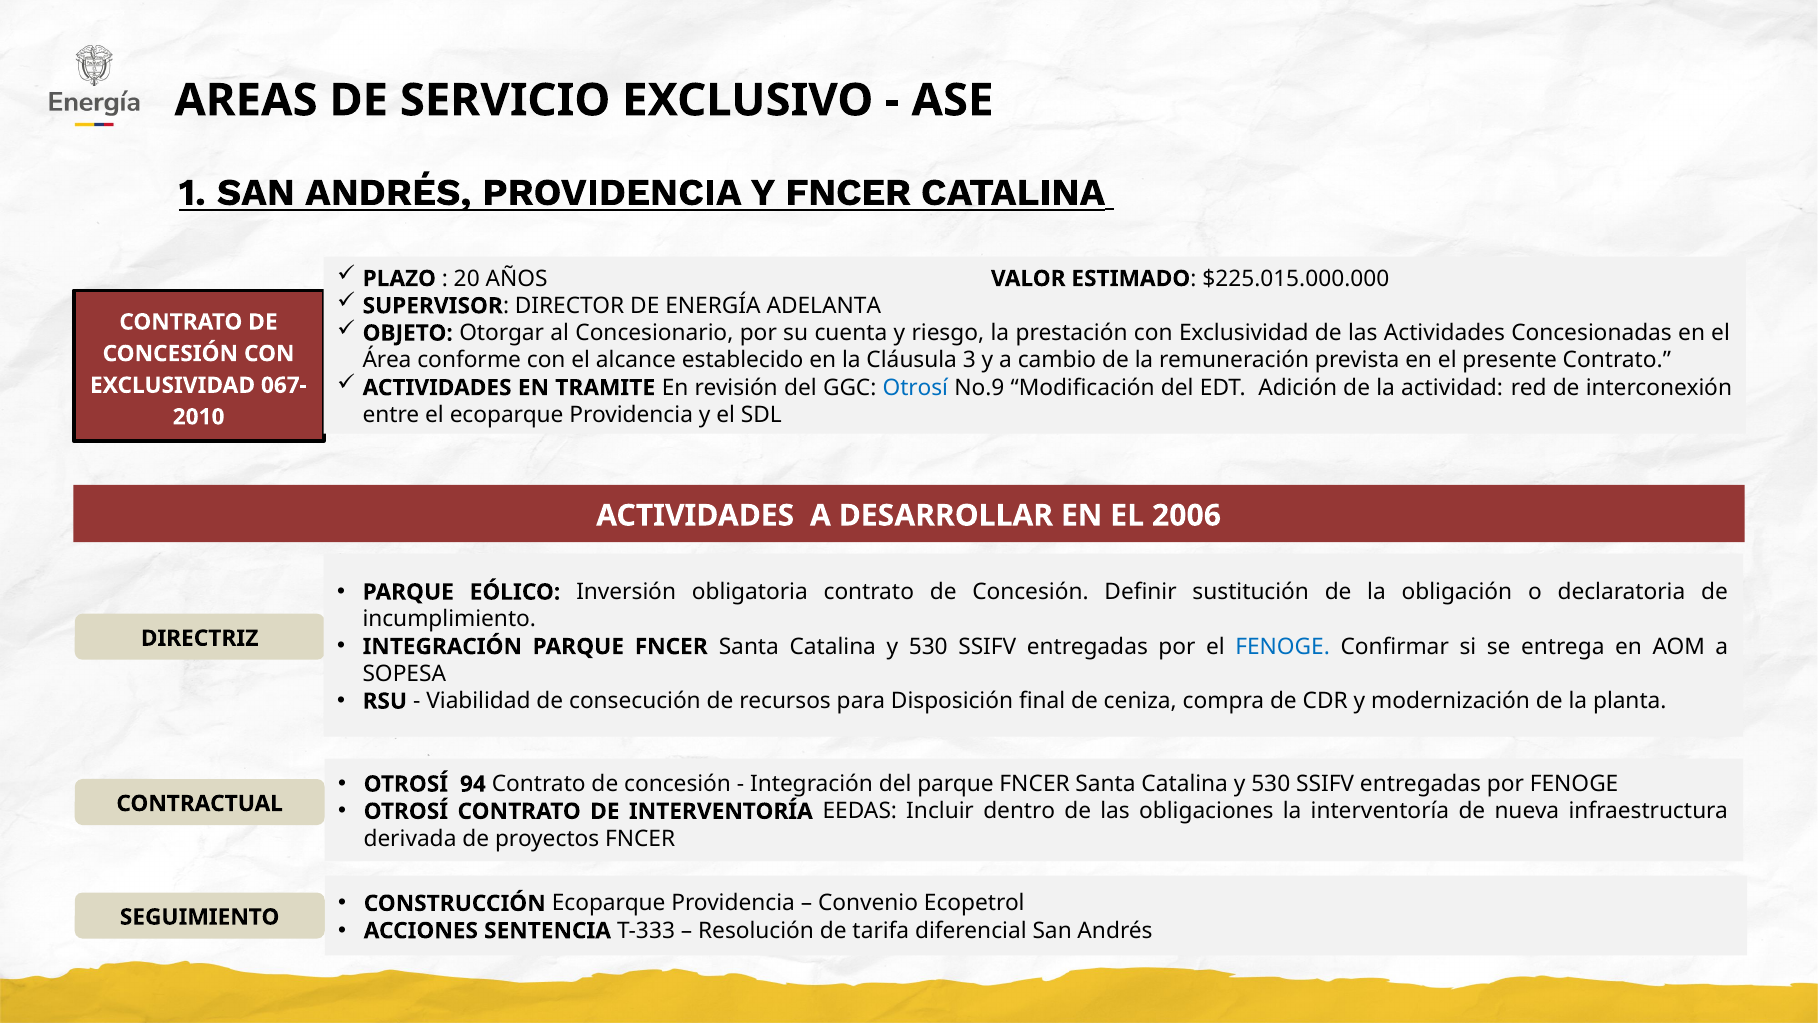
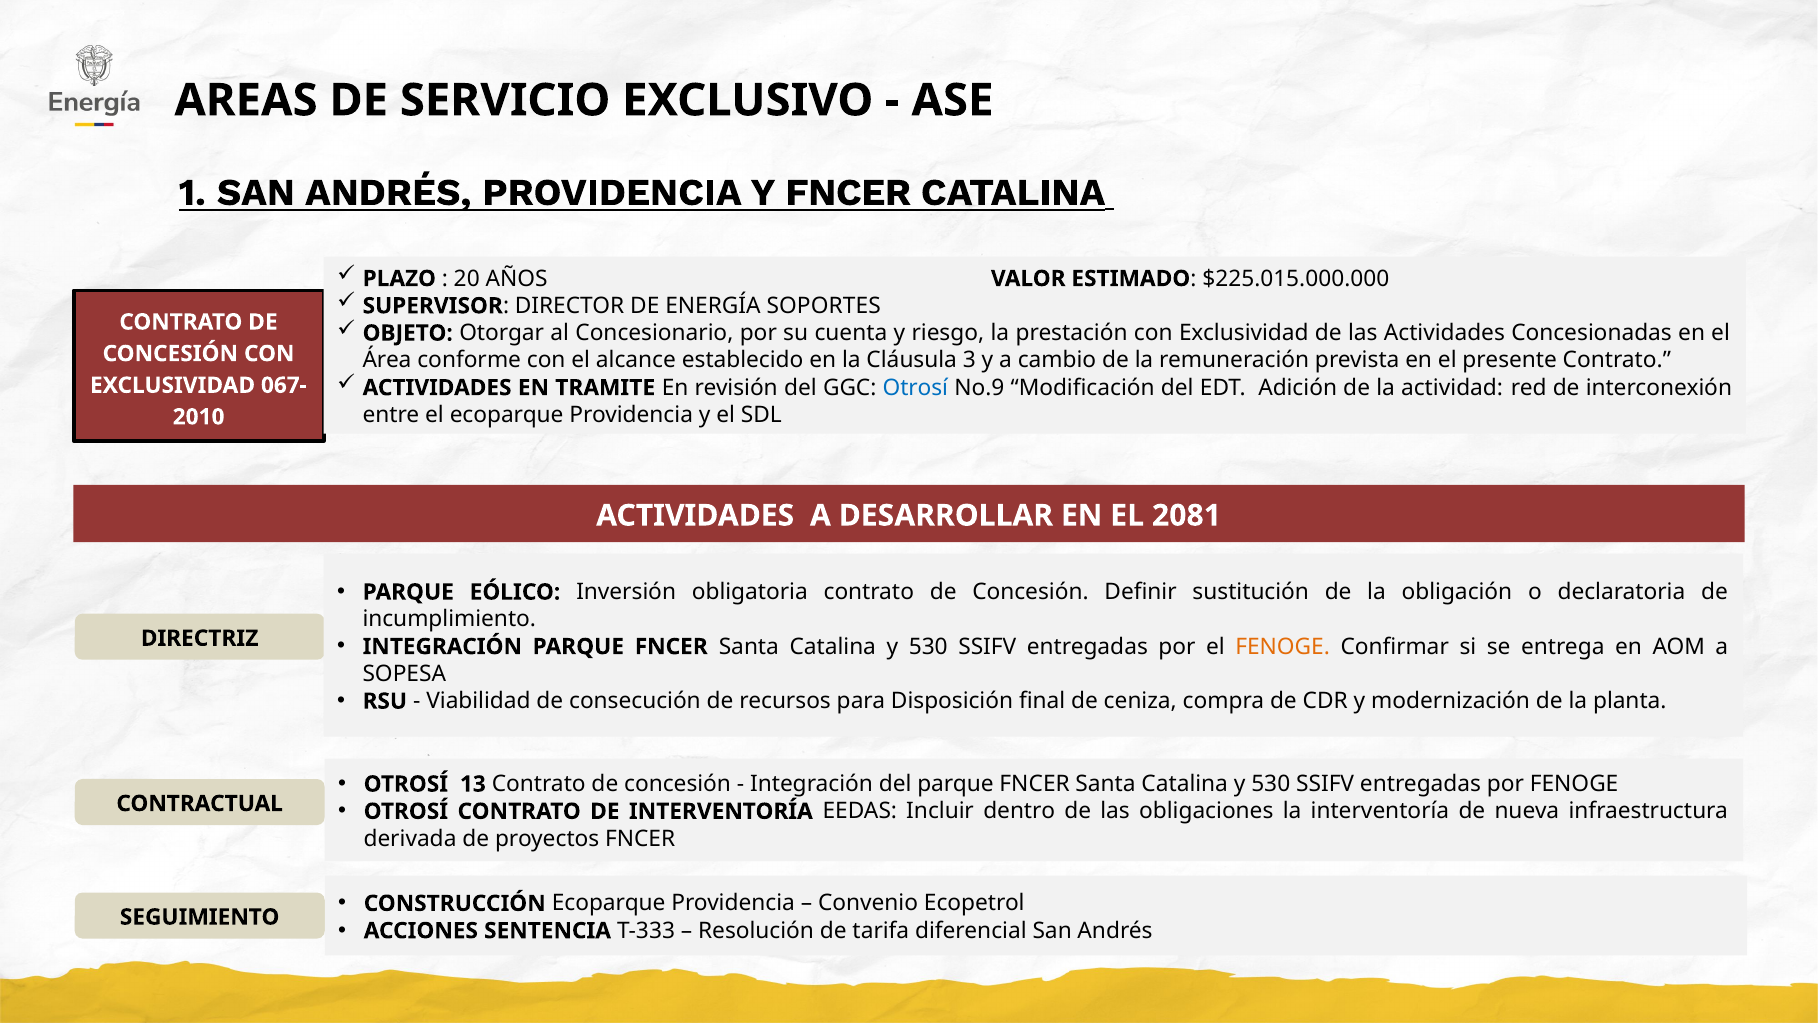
ADELANTA: ADELANTA -> SOPORTES (824, 306)
2006: 2006 -> 2081 (1187, 515)
FENOGE colour: blue -> orange (1283, 646)
94: 94 -> 13 (473, 784)
